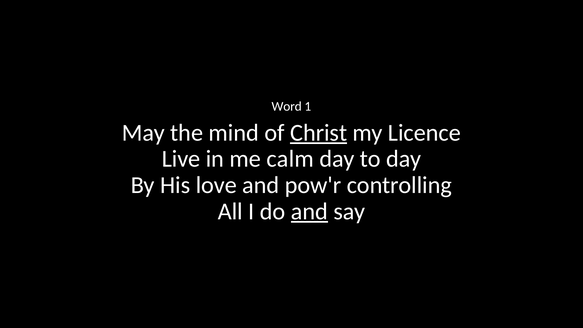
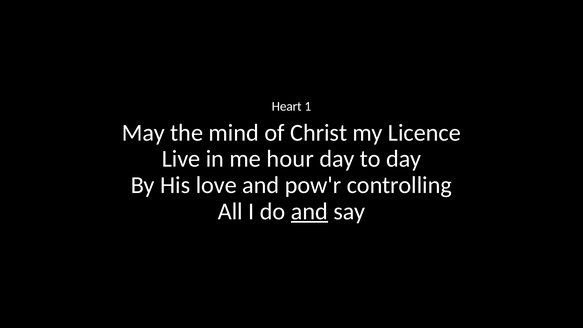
Word: Word -> Heart (287, 106)
Christ underline: present -> none (319, 133)
calm: calm -> hour (290, 159)
